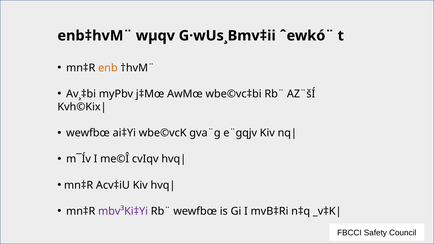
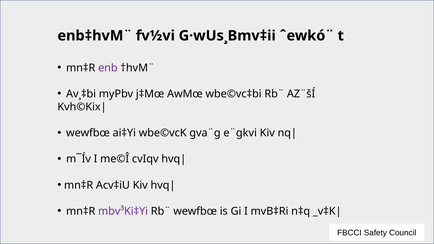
wµqv: wµqv -> fv½vi (155, 36)
enb colour: orange -> purple (108, 68)
e¨gqjv: e¨gqjv -> e¨gkvi (240, 133)
